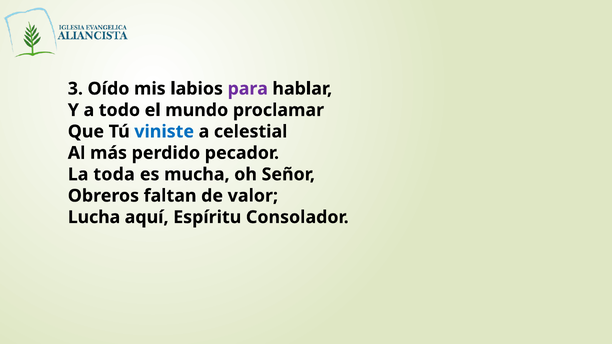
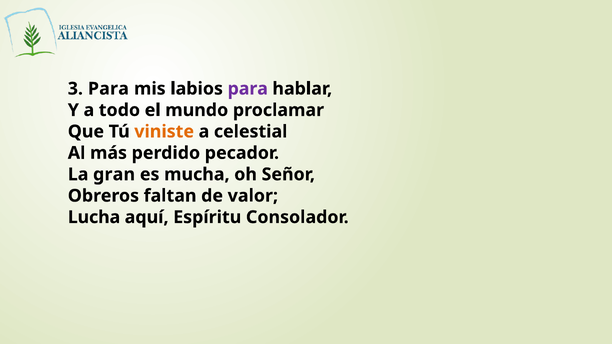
3 Oído: Oído -> Para (108, 89)
viniste colour: blue -> orange (164, 132)
toda: toda -> gran (114, 175)
